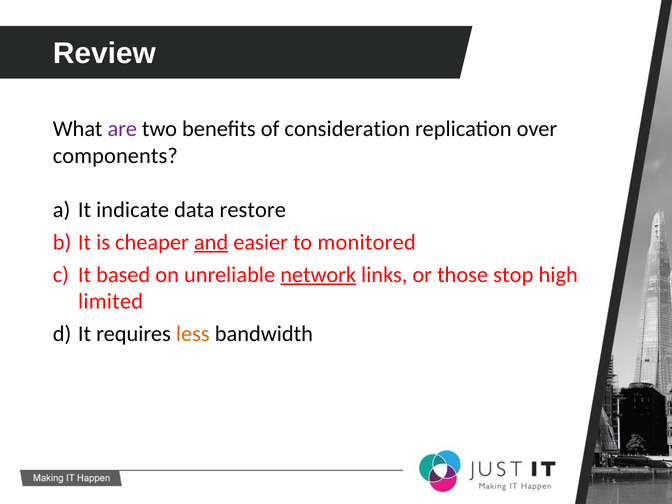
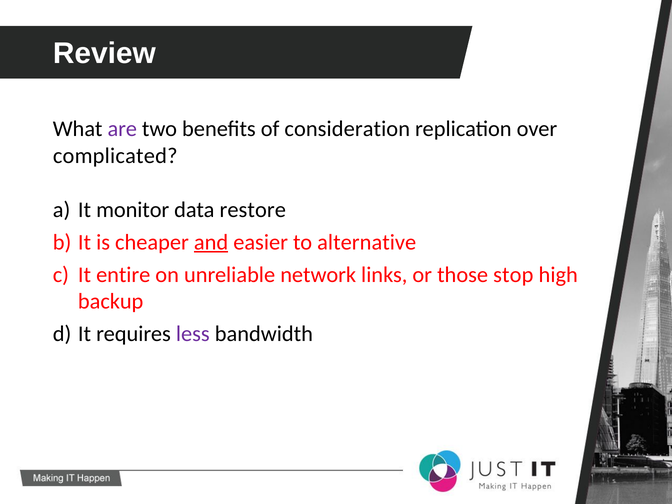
components: components -> complicated (115, 156)
indicate: indicate -> monitor (133, 210)
monitored: monitored -> alternative (367, 242)
based: based -> entire (123, 275)
network underline: present -> none (318, 275)
limited: limited -> backup (111, 302)
less colour: orange -> purple (193, 334)
